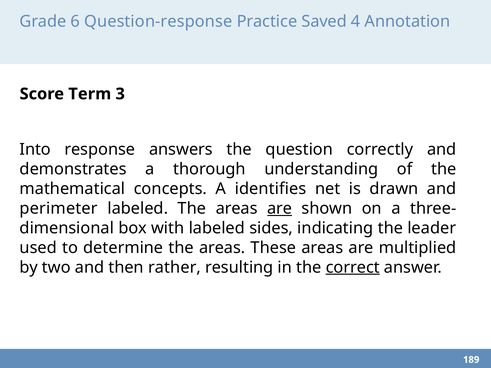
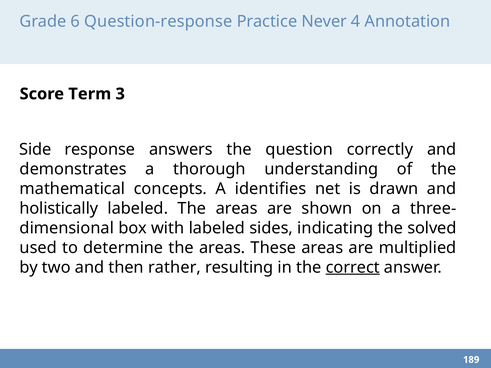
Saved: Saved -> Never (324, 22)
Into: Into -> Side (35, 150)
perimeter: perimeter -> holistically (59, 209)
are underline: present -> none (280, 209)
leader: leader -> solved (432, 228)
